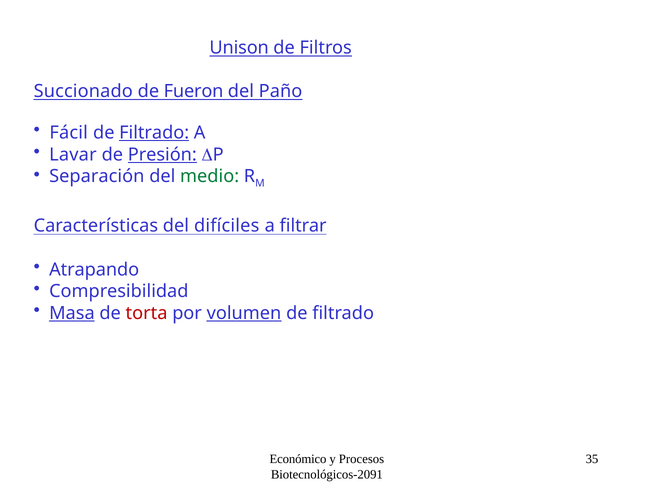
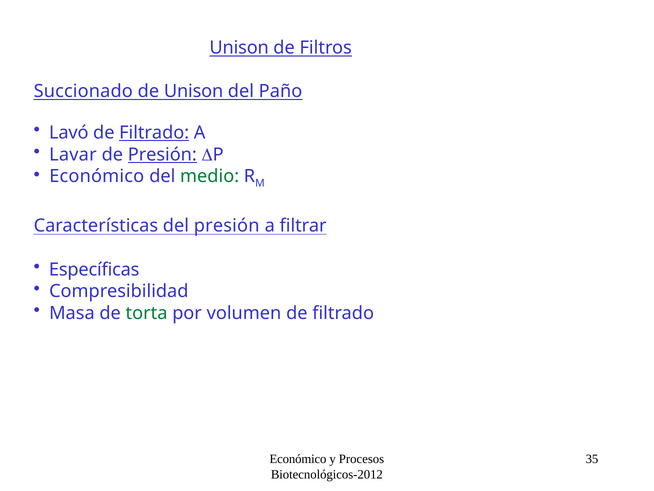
de Fueron: Fueron -> Unison (194, 91)
Fácil: Fácil -> Lavó (69, 133)
Separación: Separación -> Económico (97, 176)
del difíciles: difíciles -> presión (227, 226)
Atrapando: Atrapando -> Específicas (94, 269)
Masa underline: present -> none (72, 313)
torta colour: red -> green (147, 313)
volumen underline: present -> none (244, 313)
Biotecnológicos-2091: Biotecnológicos-2091 -> Biotecnológicos-2012 (327, 474)
